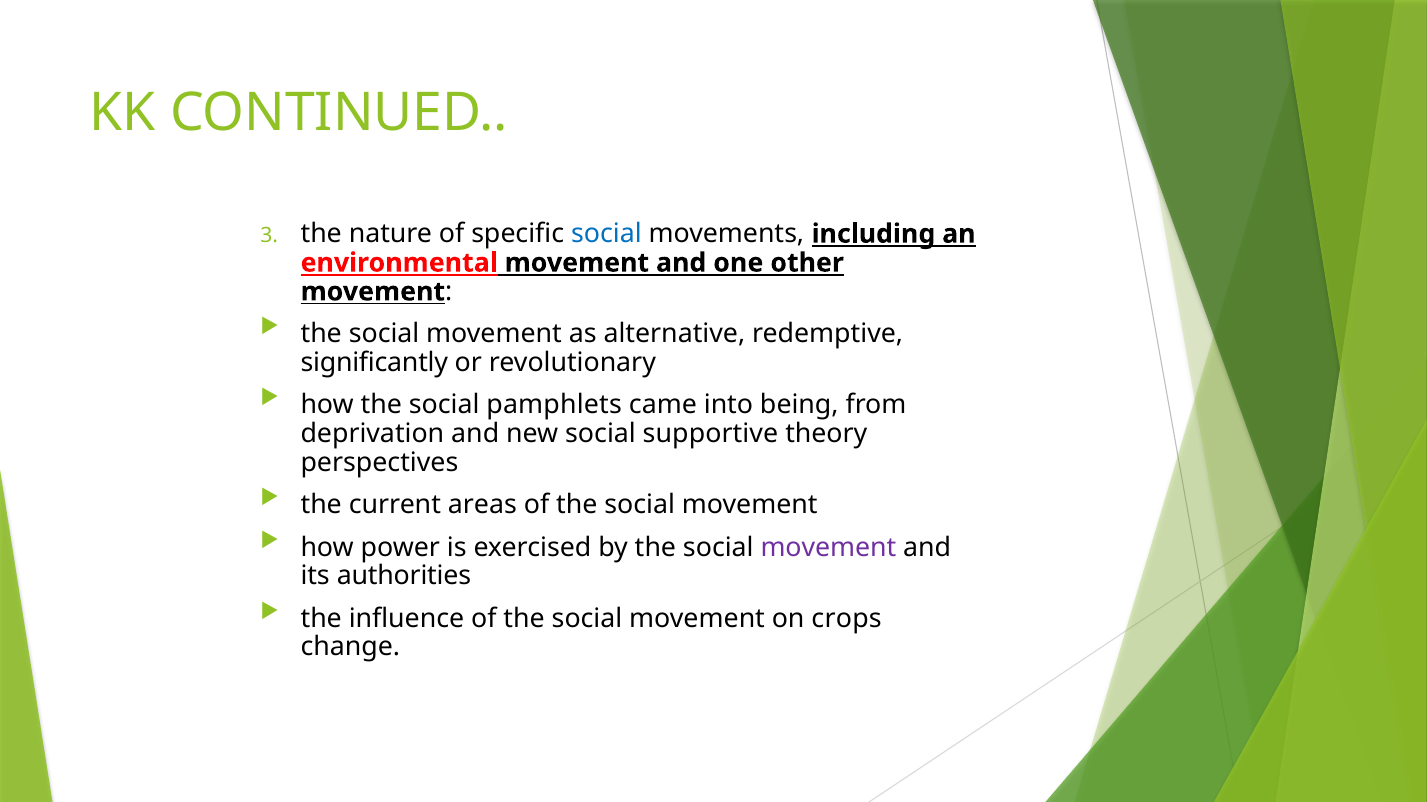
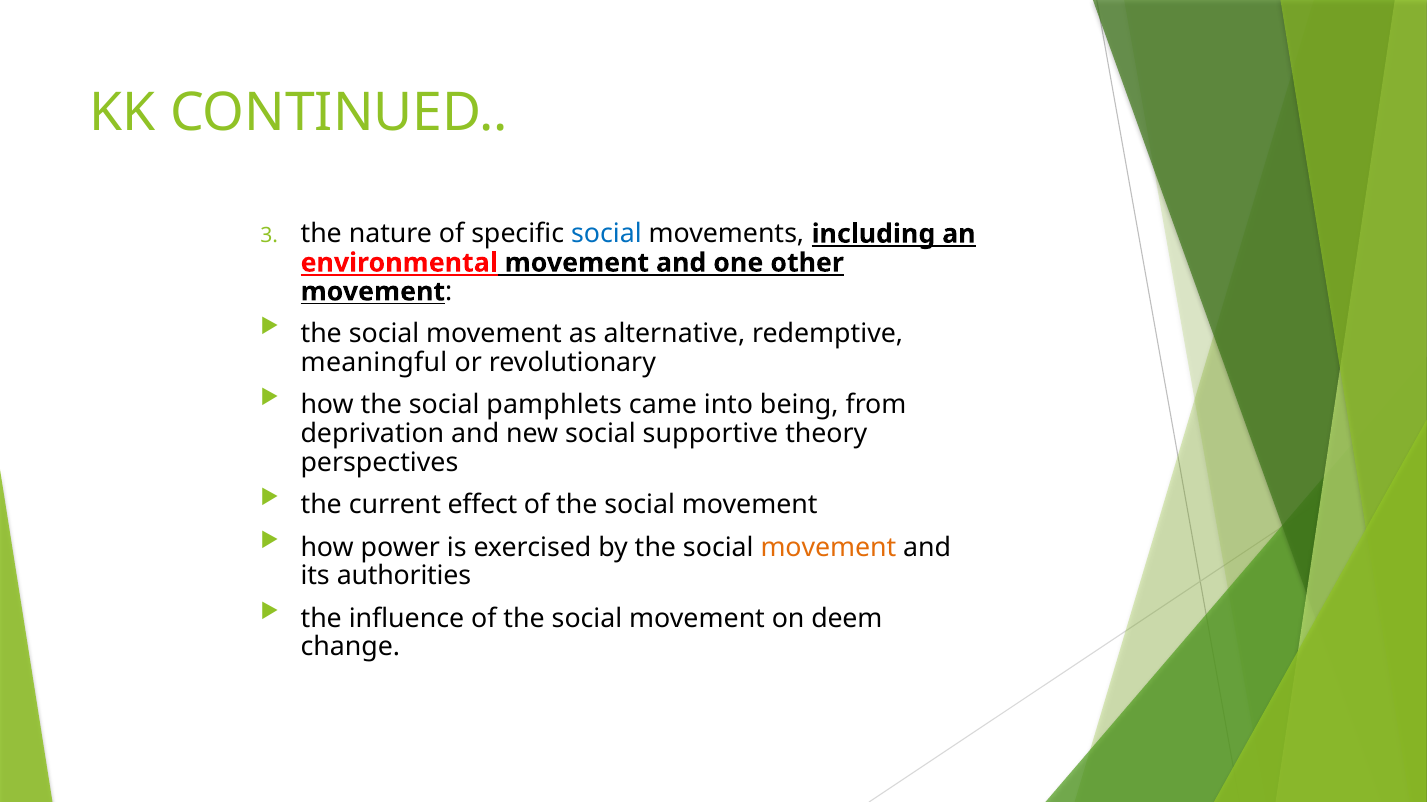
significantly: significantly -> meaningful (374, 363)
areas: areas -> effect (482, 505)
movement colour: purple -> orange (828, 548)
crops: crops -> deem (847, 619)
